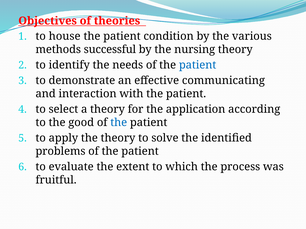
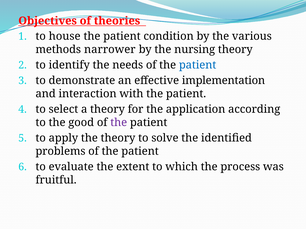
successful: successful -> narrower (110, 50)
communicating: communicating -> implementation (224, 81)
the colour: blue -> purple (119, 123)
